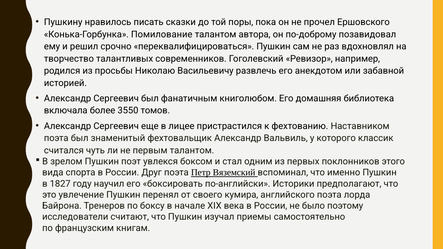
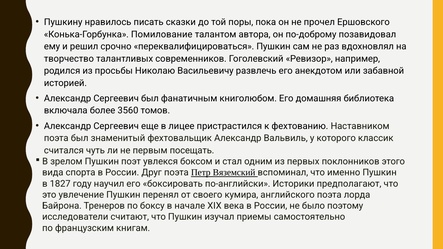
3550: 3550 -> 3560 (128, 111)
первым талантом: талантом -> посещать (192, 151)
